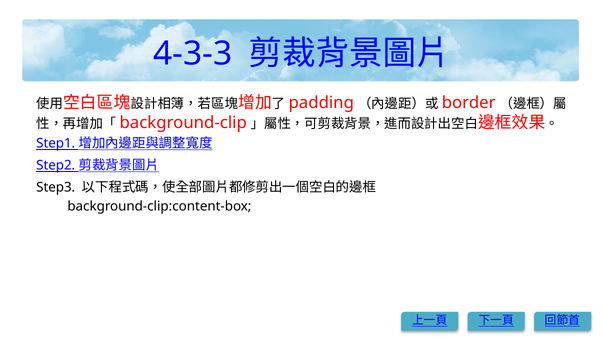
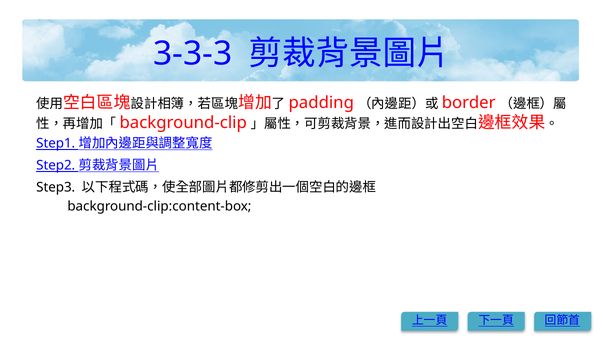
4-3-3: 4-3-3 -> 3-3-3 (193, 54)
